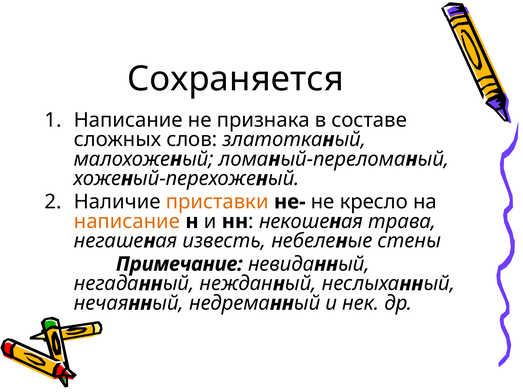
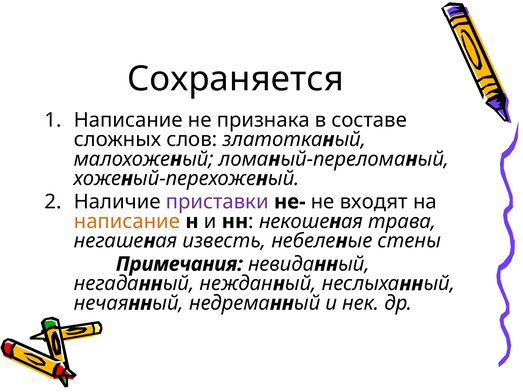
приставки colour: orange -> purple (217, 202)
кресло: кресло -> входят (374, 202)
Примечание: Примечание -> Примечания (179, 264)
